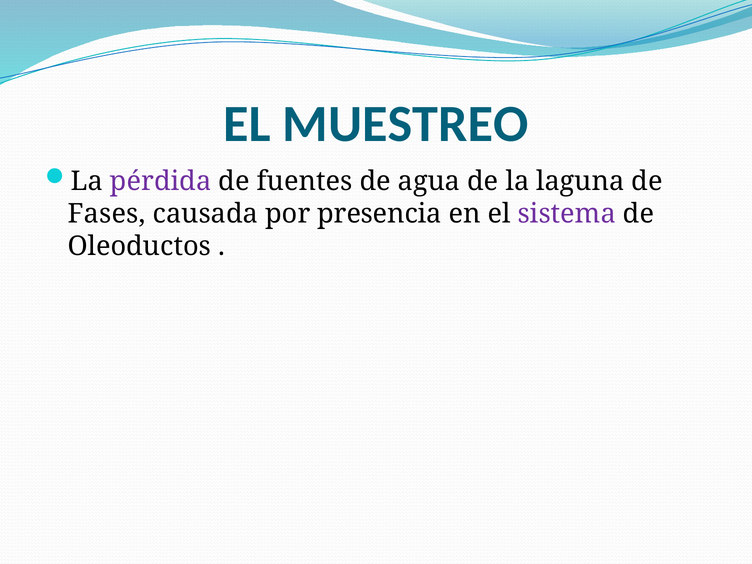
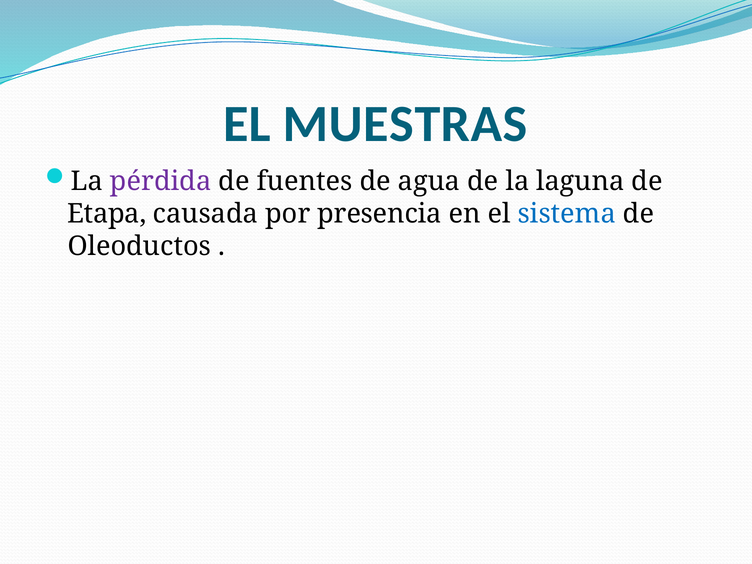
MUESTREO: MUESTREO -> MUESTRAS (405, 124)
Fases: Fases -> Etapa (107, 214)
sistema colour: purple -> blue (567, 214)
